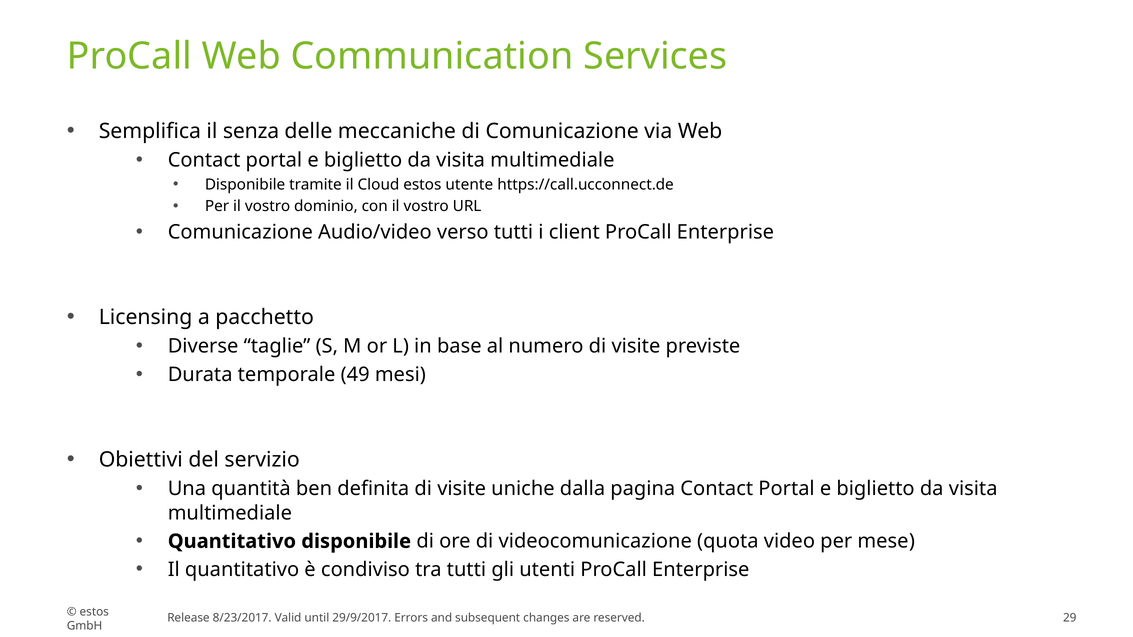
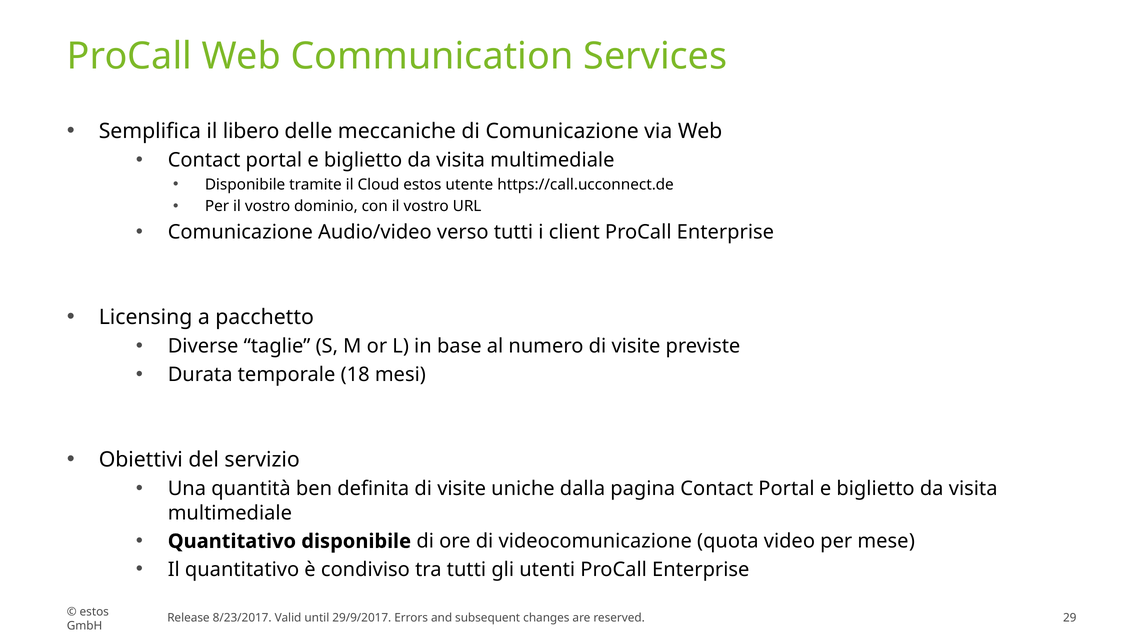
senza: senza -> libero (251, 131)
49: 49 -> 18 (355, 375)
